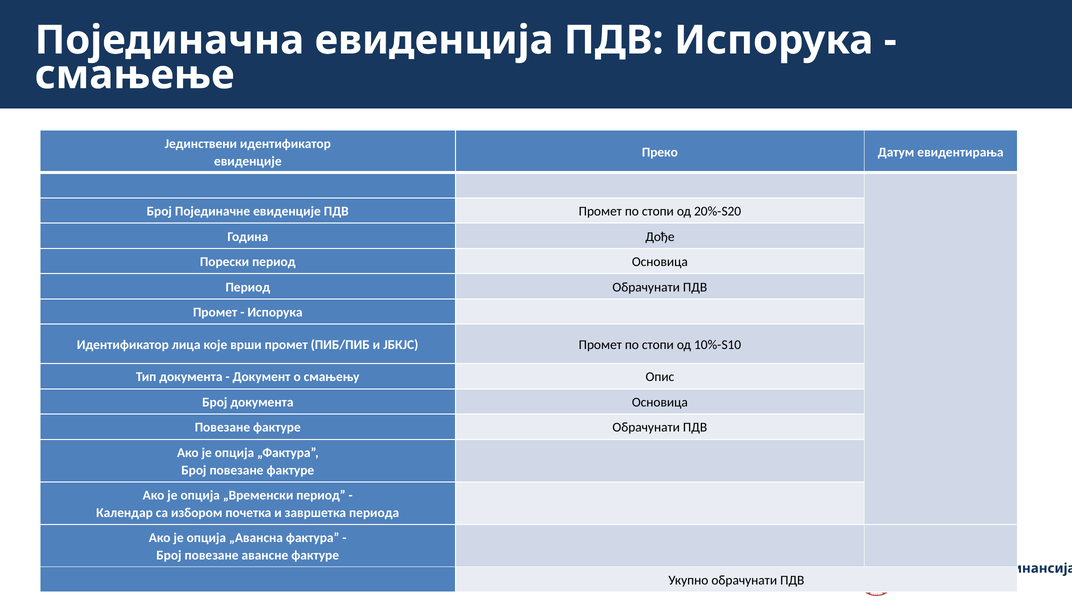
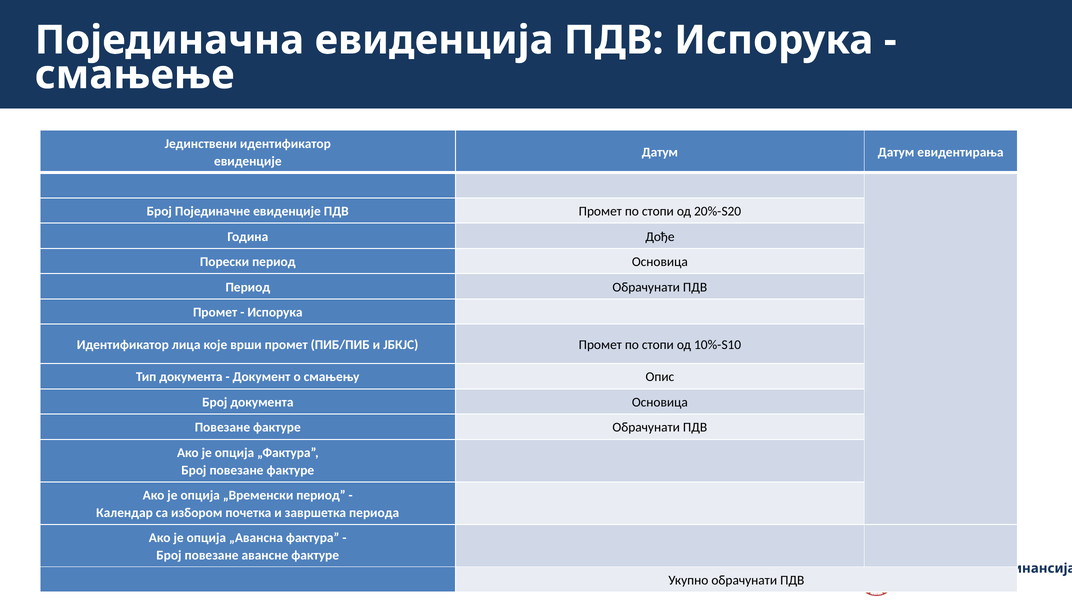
Преко: Преко -> Датум (660, 152)
